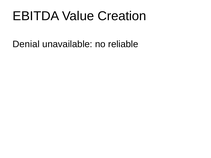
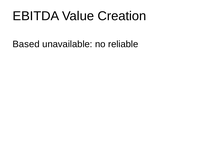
Denial: Denial -> Based (26, 44)
